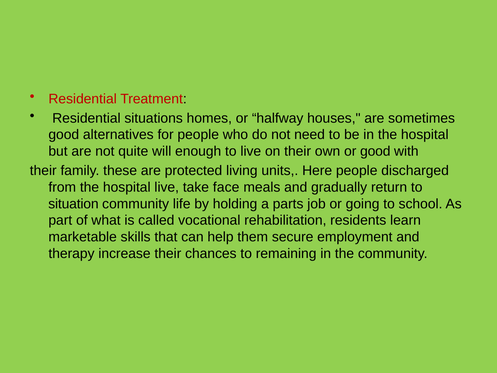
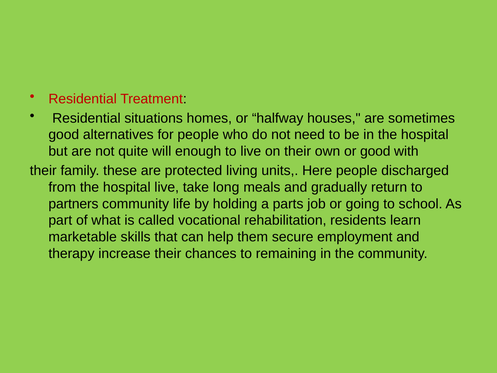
face: face -> long (226, 187)
situation: situation -> partners (73, 204)
